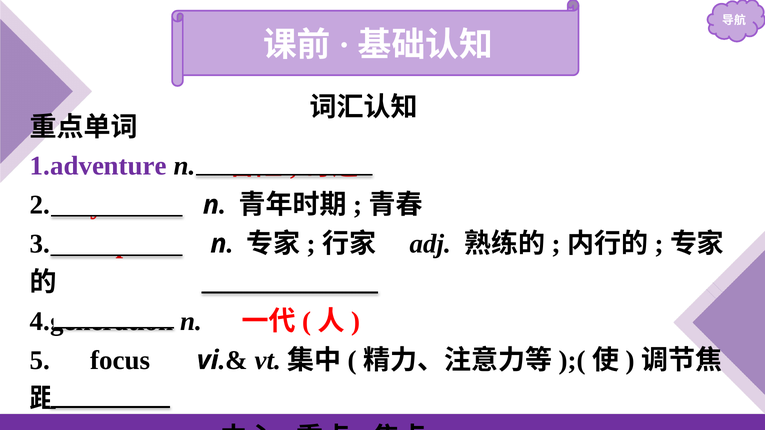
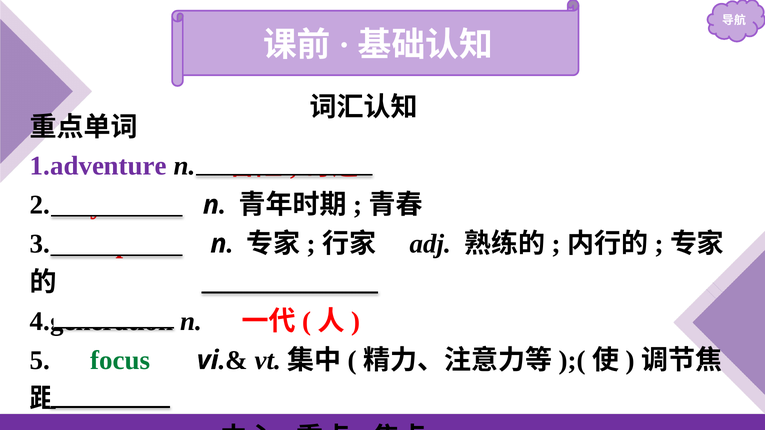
focus colour: black -> green (120, 360)
